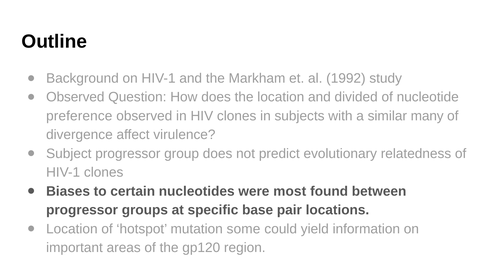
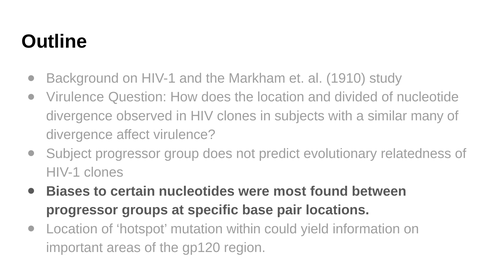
1992: 1992 -> 1910 (346, 78)
Observed: Observed -> Virulence (75, 97)
preference: preference -> divergence (79, 116)
some: some -> within (244, 229)
